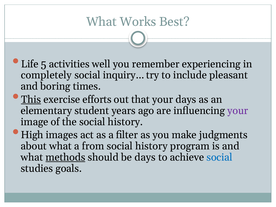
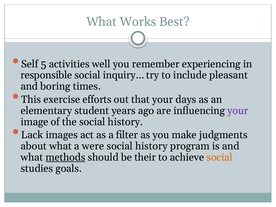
Life: Life -> Self (30, 64)
completely: completely -> responsible (46, 75)
This underline: present -> none (31, 99)
High: High -> Lack (32, 135)
from: from -> were (93, 146)
be days: days -> their (145, 157)
social colour: blue -> orange (220, 157)
